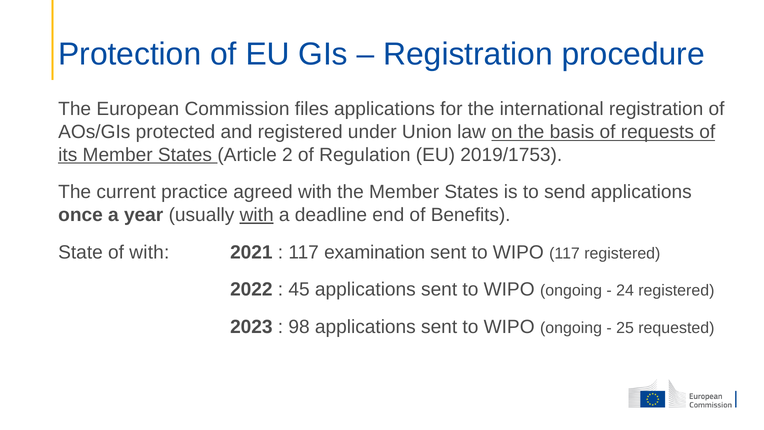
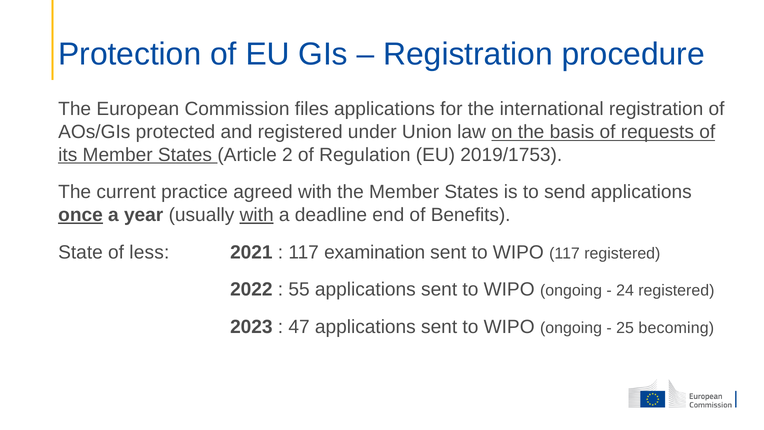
once underline: none -> present (81, 215)
of with: with -> less (149, 252)
45: 45 -> 55 (299, 289)
98: 98 -> 47 (299, 327)
requested: requested -> becoming (676, 328)
